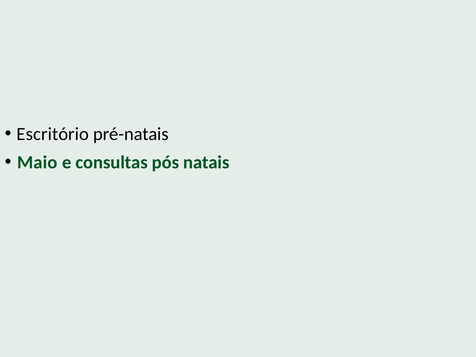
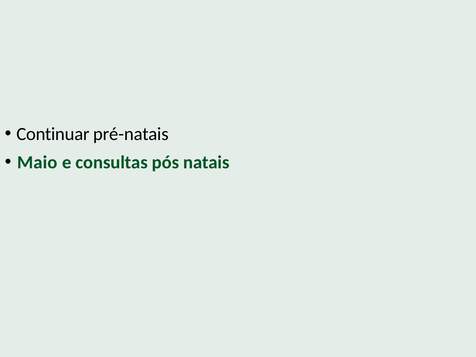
Escritório: Escritório -> Continuar (53, 134)
